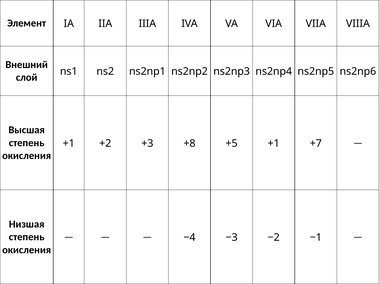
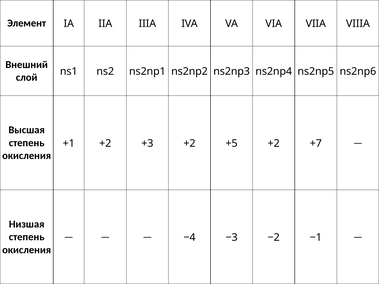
+3 +8: +8 -> +2 (189, 144)
+5 +1: +1 -> +2 (274, 144)
